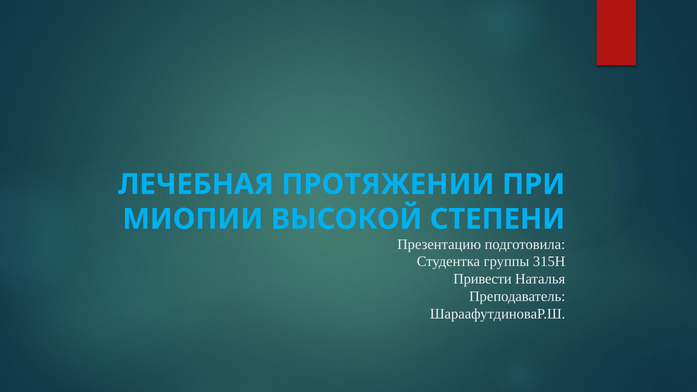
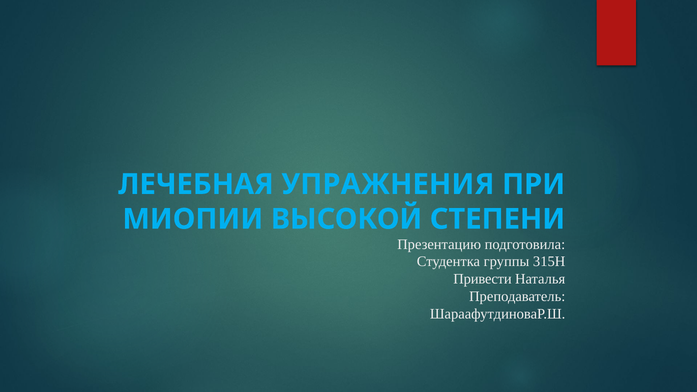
ПРОТЯЖЕНИИ: ПРОТЯЖЕНИИ -> УПРАЖНЕНИЯ (388, 184)
